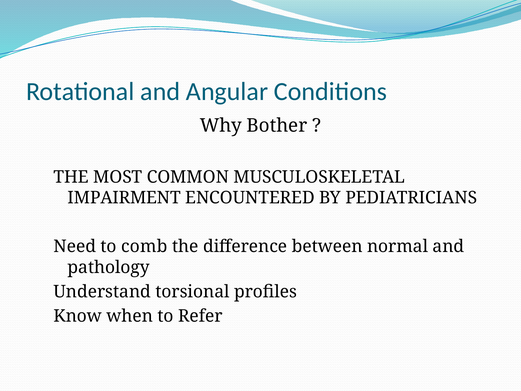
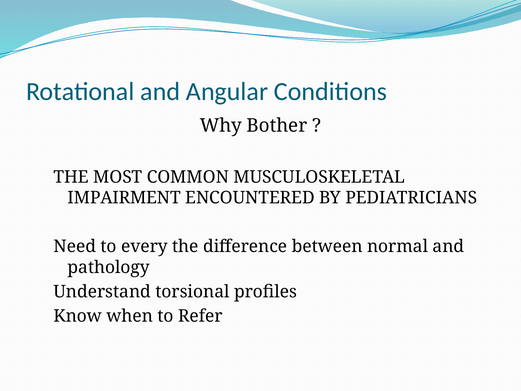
comb: comb -> every (144, 246)
